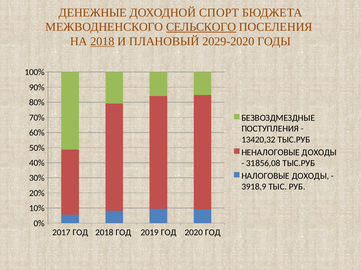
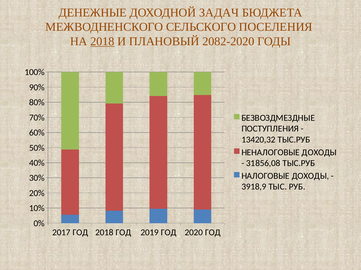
СПОРТ: СПОРТ -> ЗАДАЧ (219, 13)
СЕЛЬСКОГО underline: present -> none (201, 27)
2029-2020: 2029-2020 -> 2082-2020 (228, 41)
